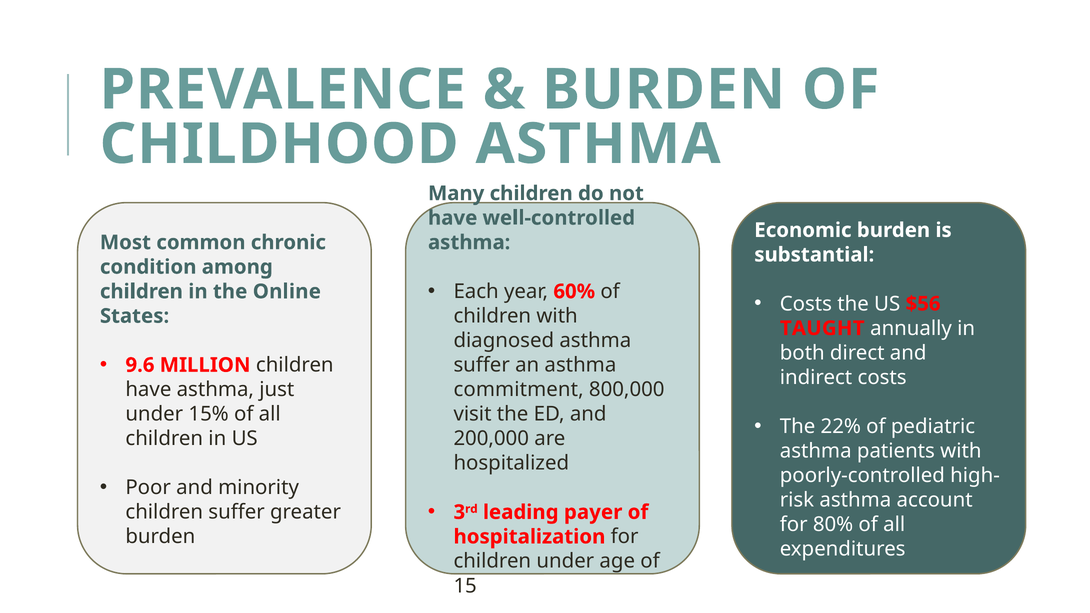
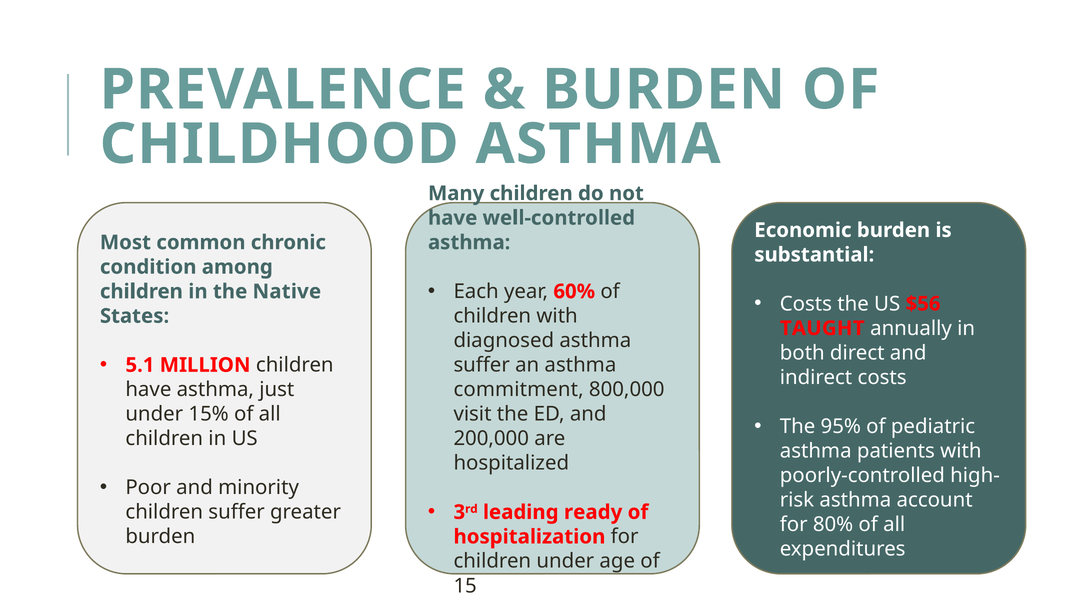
Online: Online -> Native (287, 292)
9.6: 9.6 -> 5.1 (140, 365)
22%: 22% -> 95% (841, 426)
payer: payer -> ready (593, 512)
